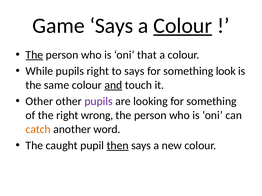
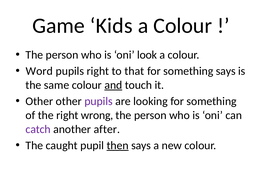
Game Says: Says -> Kids (111, 26)
Colour underline: present -> none (183, 26)
The underline: present -> none (34, 55)
that: that -> look (147, 55)
While: While -> Word (39, 71)
to says: says -> that (134, 71)
something look: look -> says (226, 71)
catch colour: orange -> purple (38, 130)
word: word -> after (107, 130)
